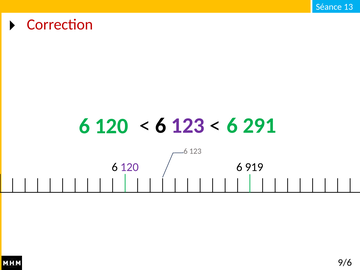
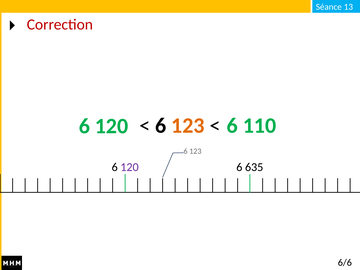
123 colour: purple -> orange (188, 126)
291: 291 -> 110 (259, 126)
919: 919 -> 635 (254, 167)
9/6: 9/6 -> 6/6 (345, 263)
